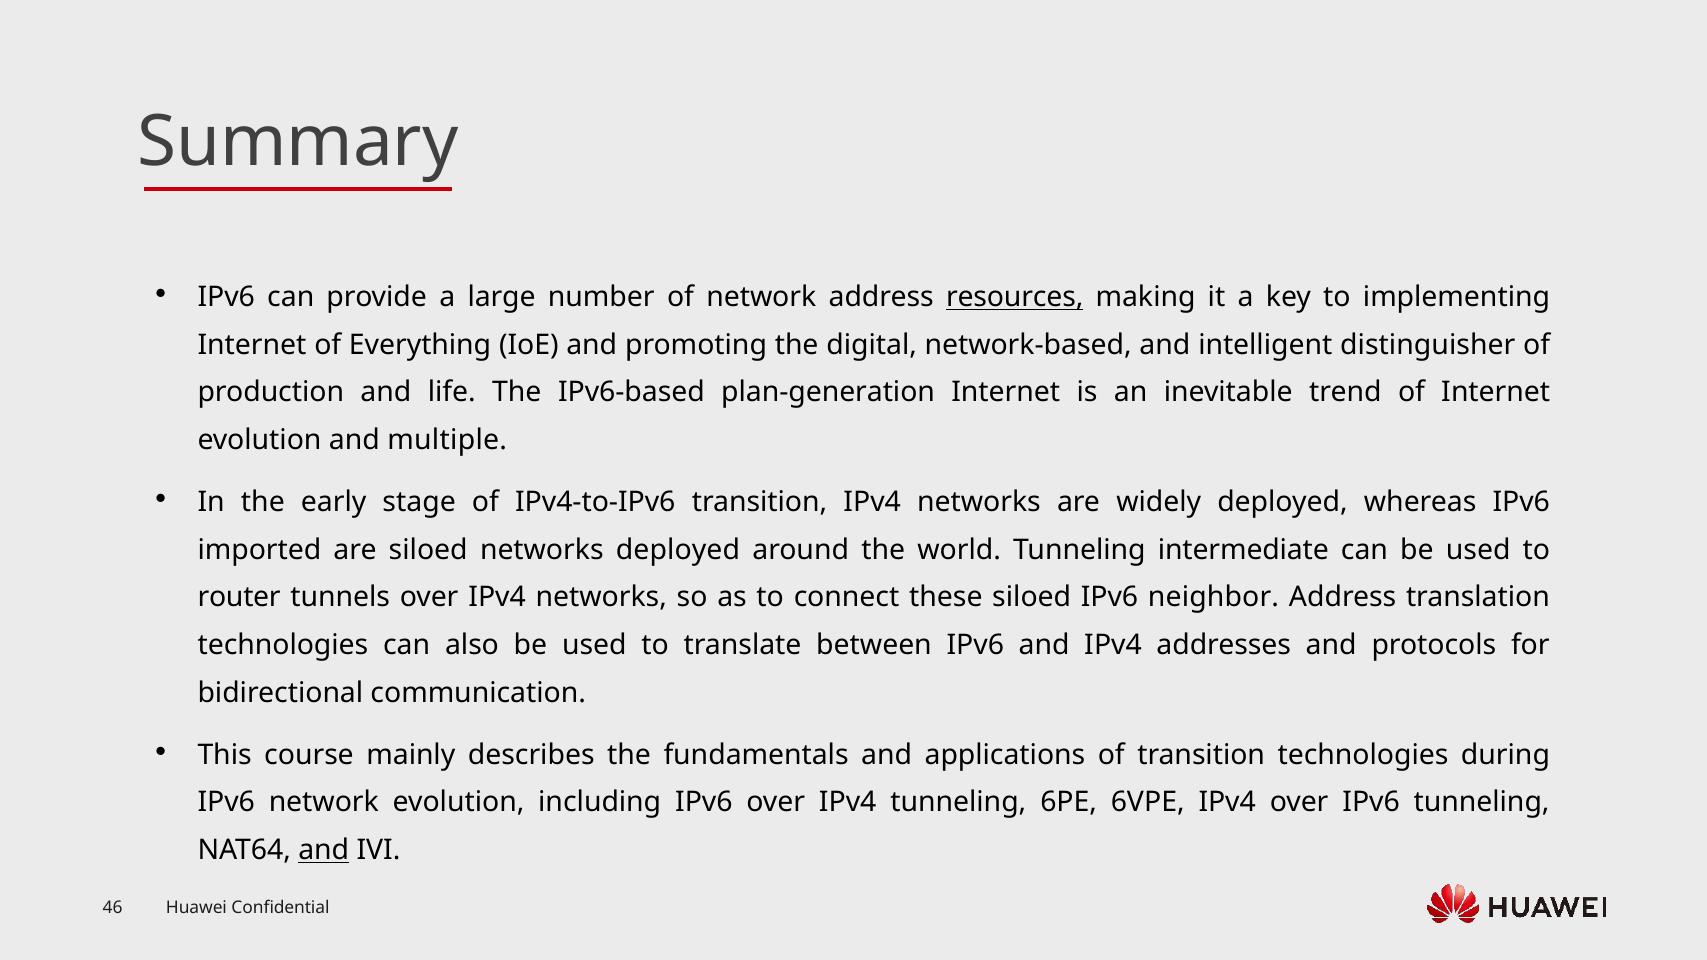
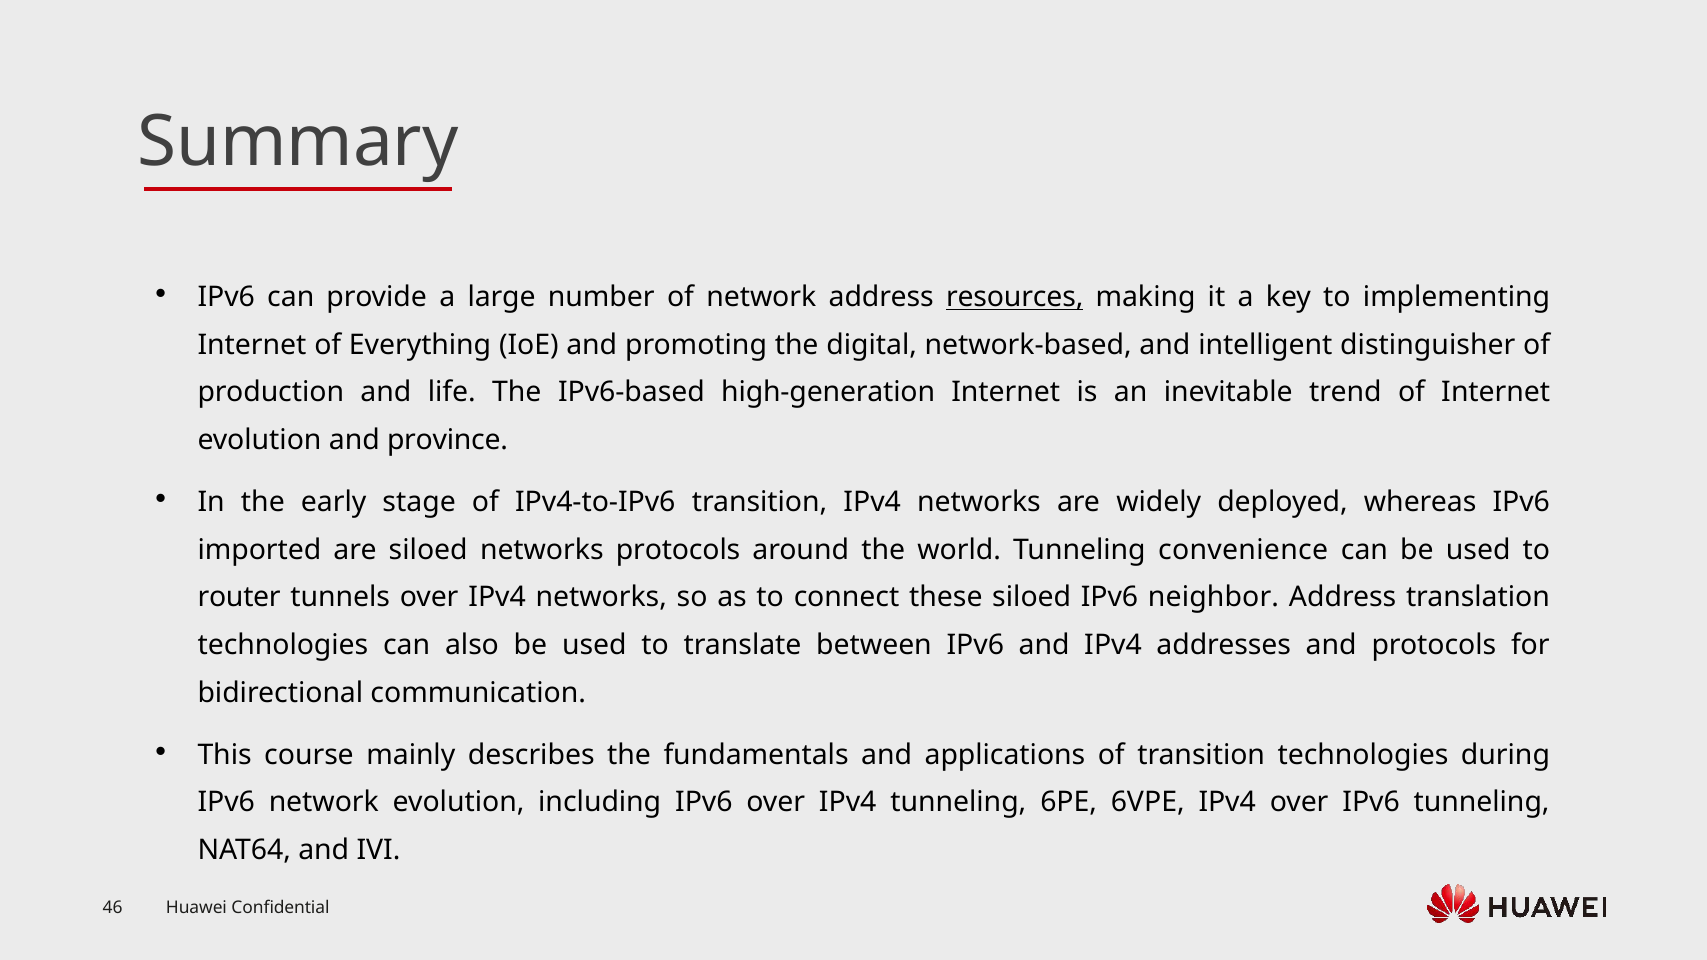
plan-generation: plan-generation -> high-generation (828, 393)
multiple: multiple -> province (447, 440)
networks deployed: deployed -> protocols (678, 550)
intermediate: intermediate -> convenience (1243, 550)
and underline: present -> none (324, 850)
